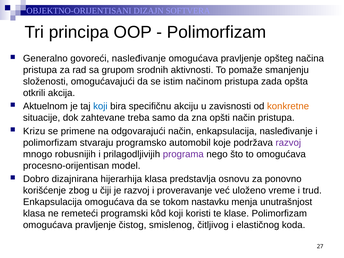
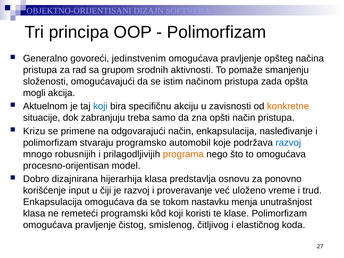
govoreći nasleđivanje: nasleđivanje -> jedinstvenim (139, 59)
otkrili: otkrili -> mogli (34, 93)
zahtevane: zahtevane -> zabranjuju (103, 118)
razvoj colour: purple -> blue (288, 143)
programa colour: purple -> orange (183, 154)
zbog: zbog -> input (79, 190)
